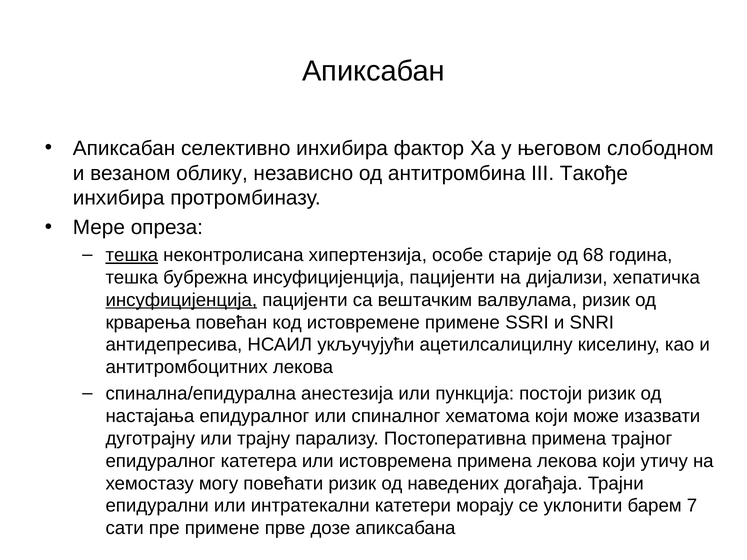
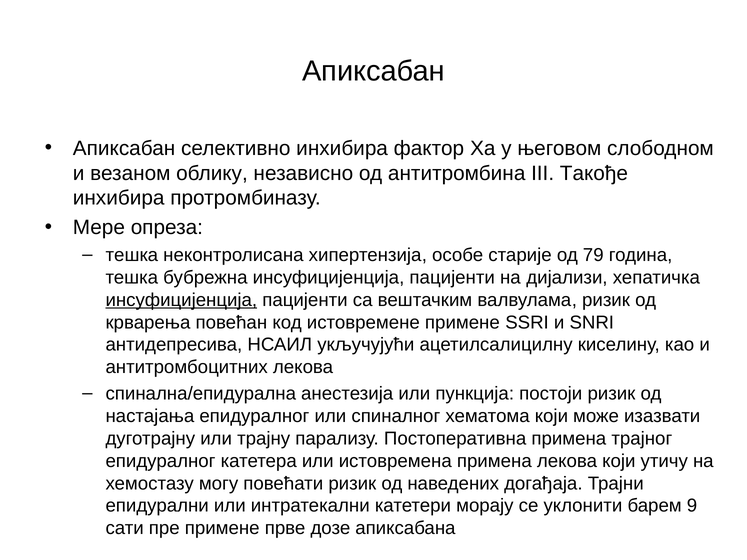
тешка underline: present -> none (132, 255)
68: 68 -> 79 (593, 255)
7: 7 -> 9 (692, 506)
